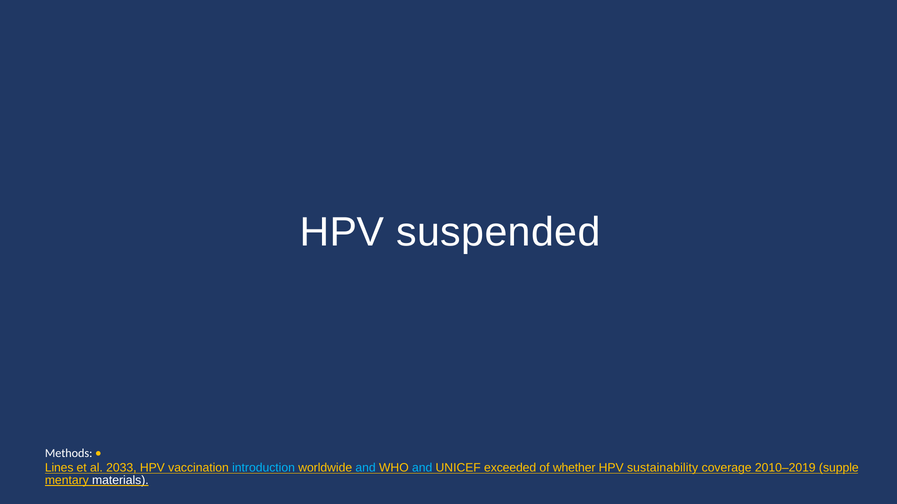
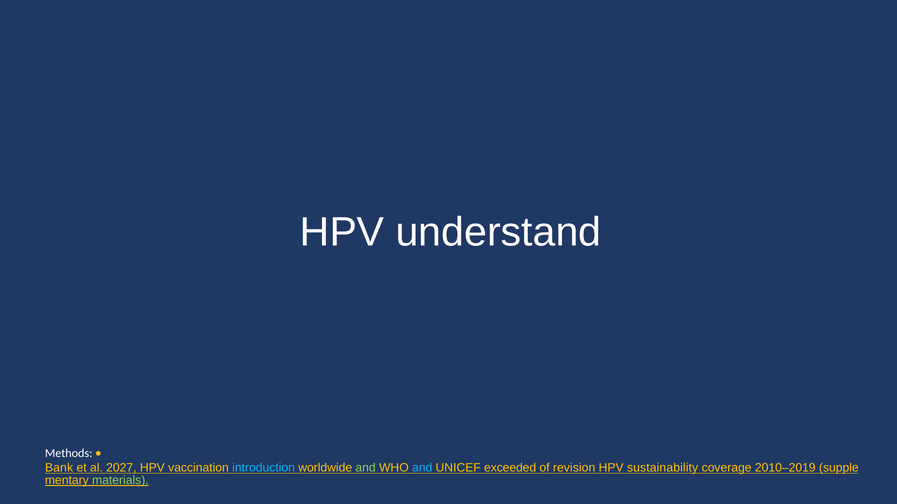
suspended: suspended -> understand (498, 233)
Lines: Lines -> Bank (59, 468)
2033: 2033 -> 2027 (121, 468)
and colour: light blue -> light green (366, 468)
whether: whether -> revision (574, 468)
materials colour: white -> light green (120, 481)
